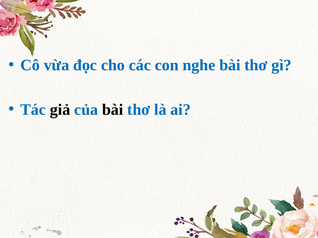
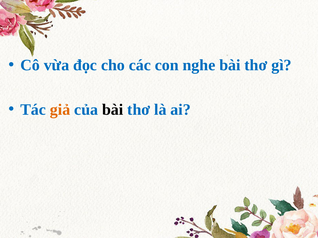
giả colour: black -> orange (60, 110)
